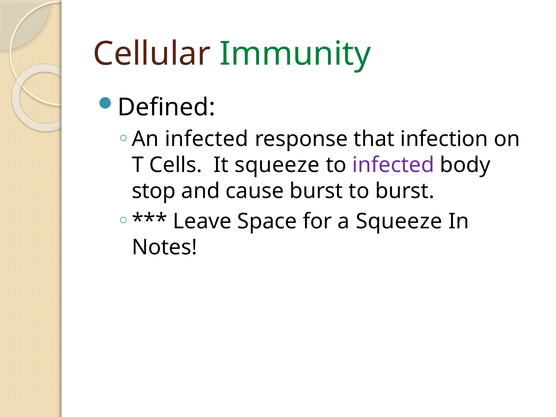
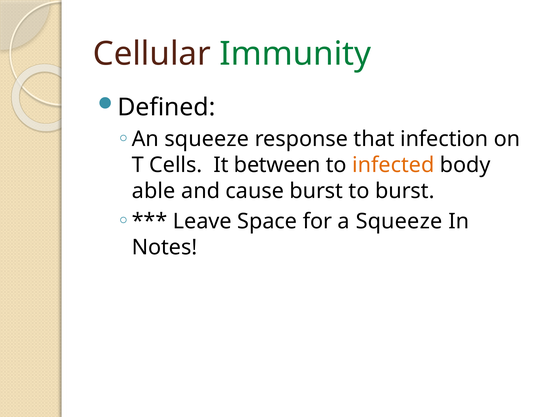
An infected: infected -> squeeze (207, 139)
It squeeze: squeeze -> between (277, 165)
infected colour: purple -> orange (393, 165)
stop: stop -> able (154, 191)
